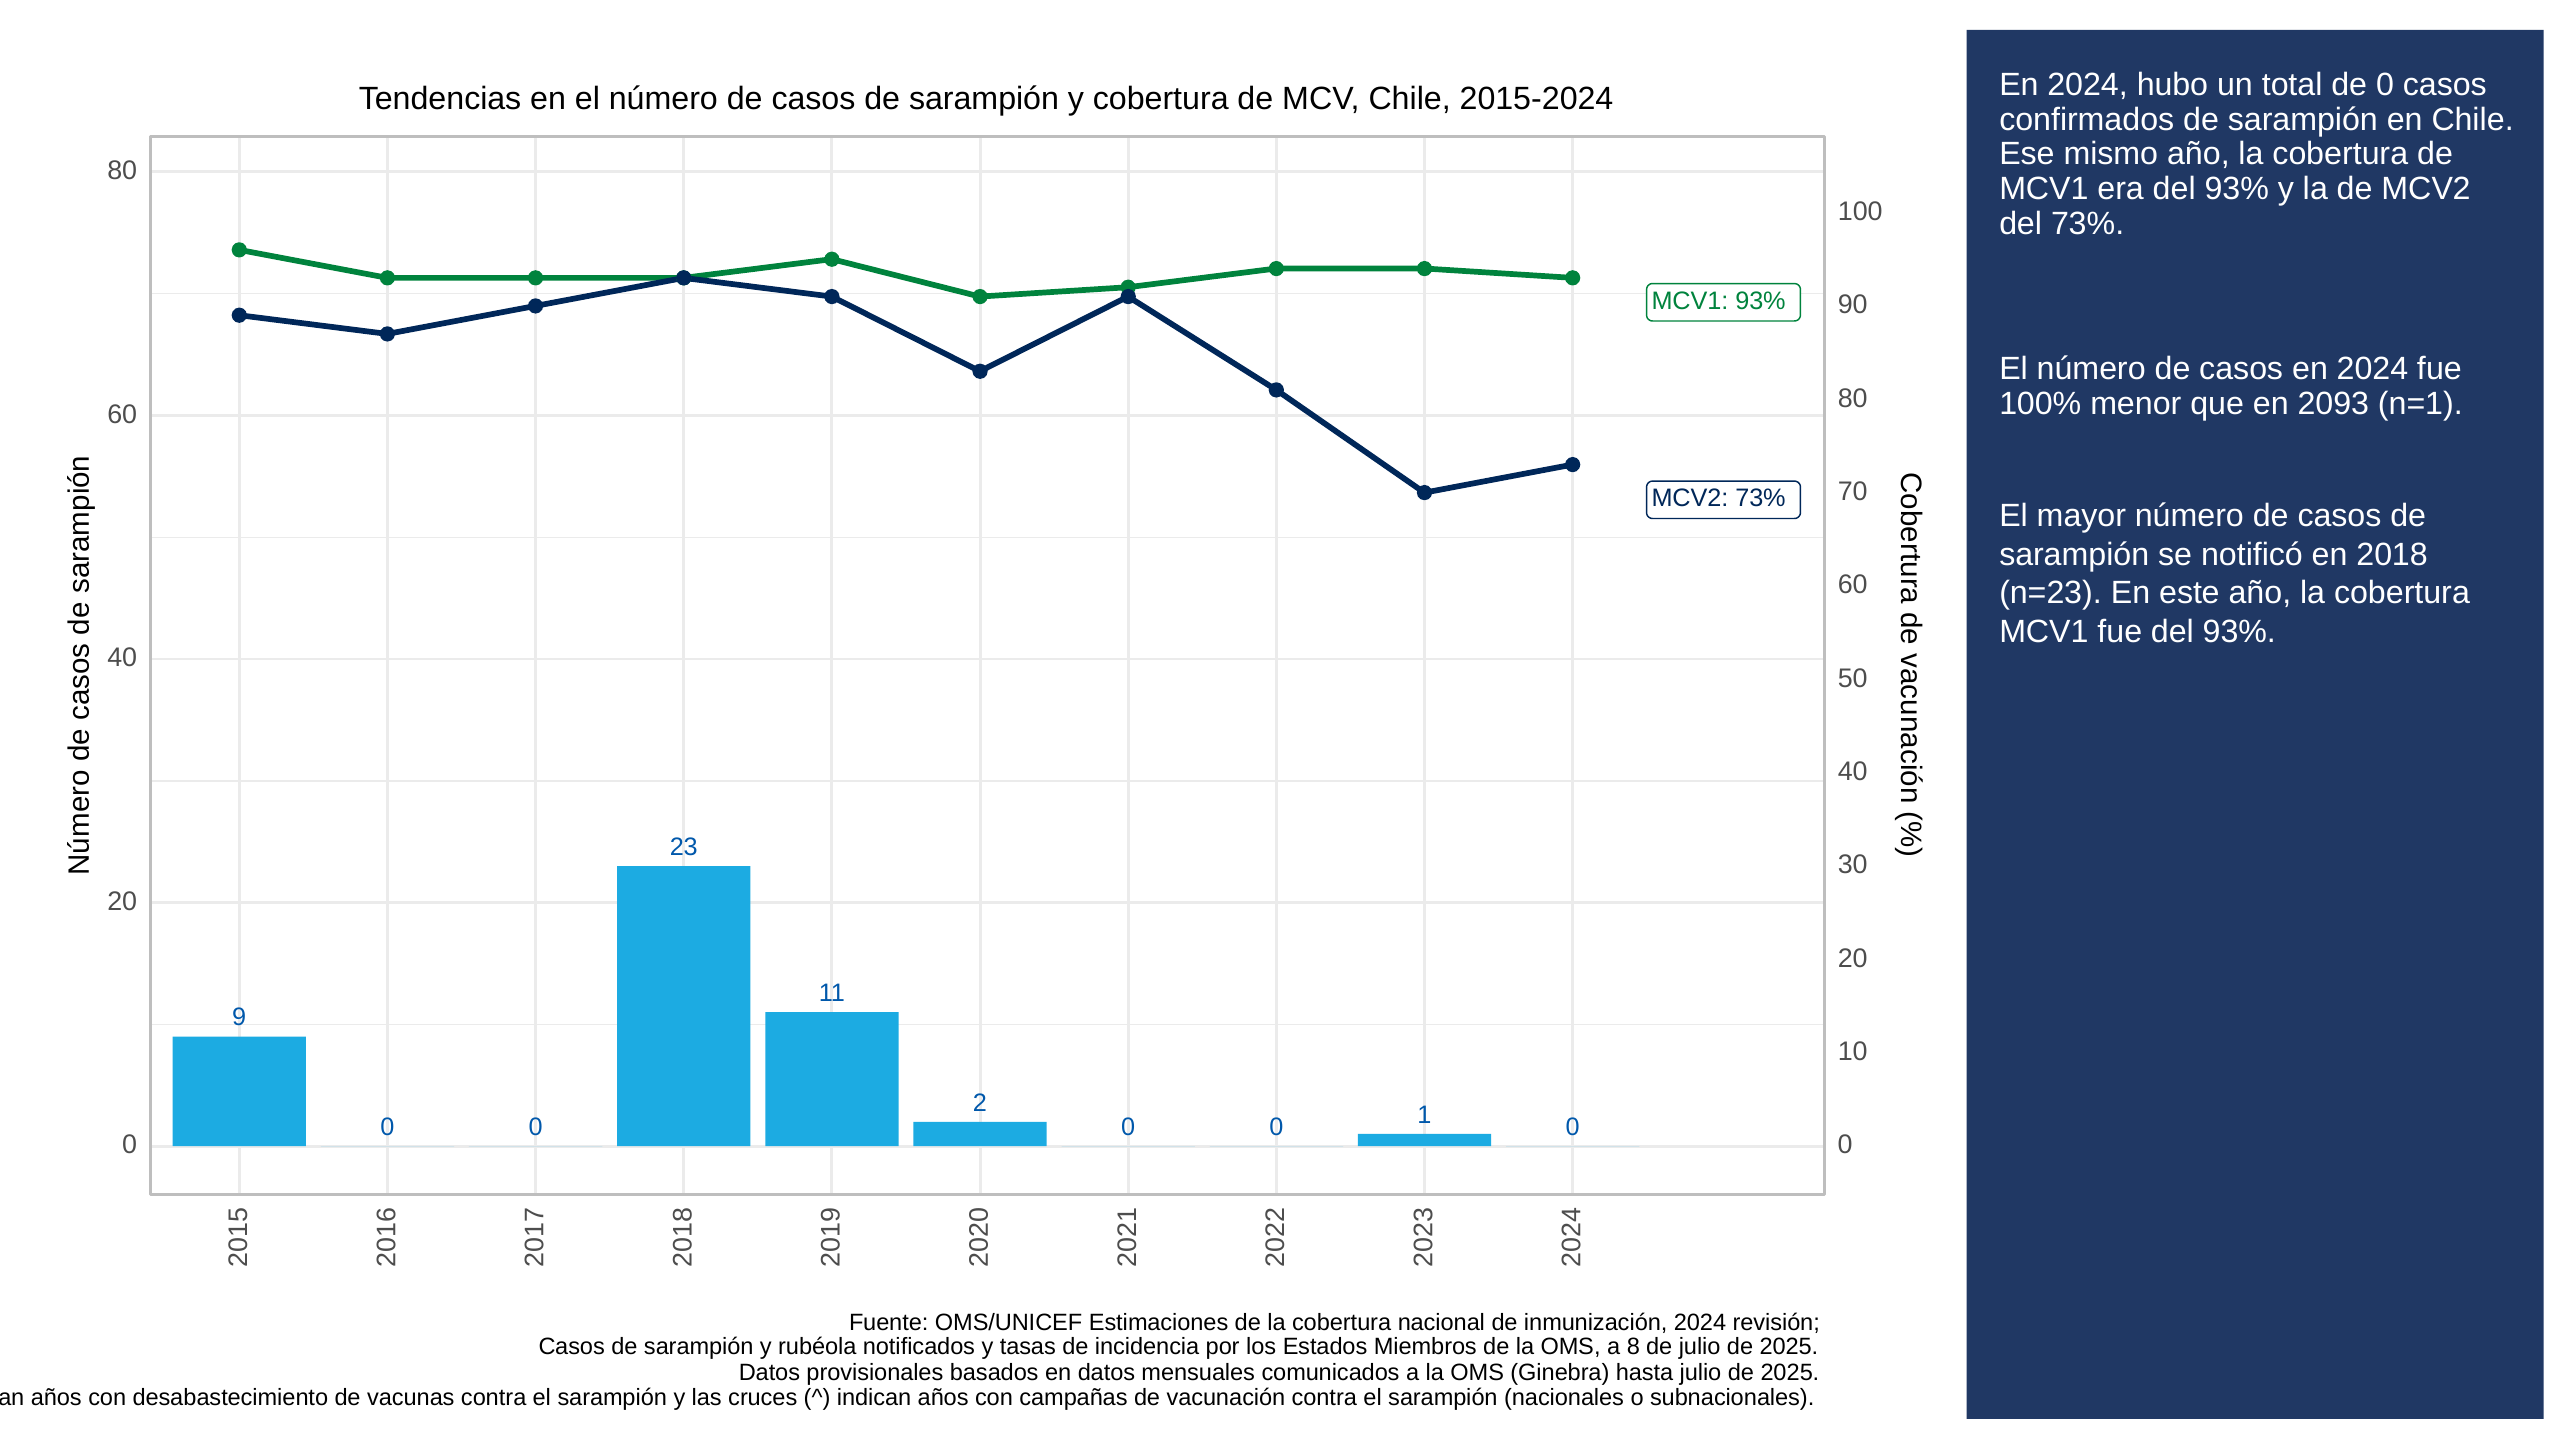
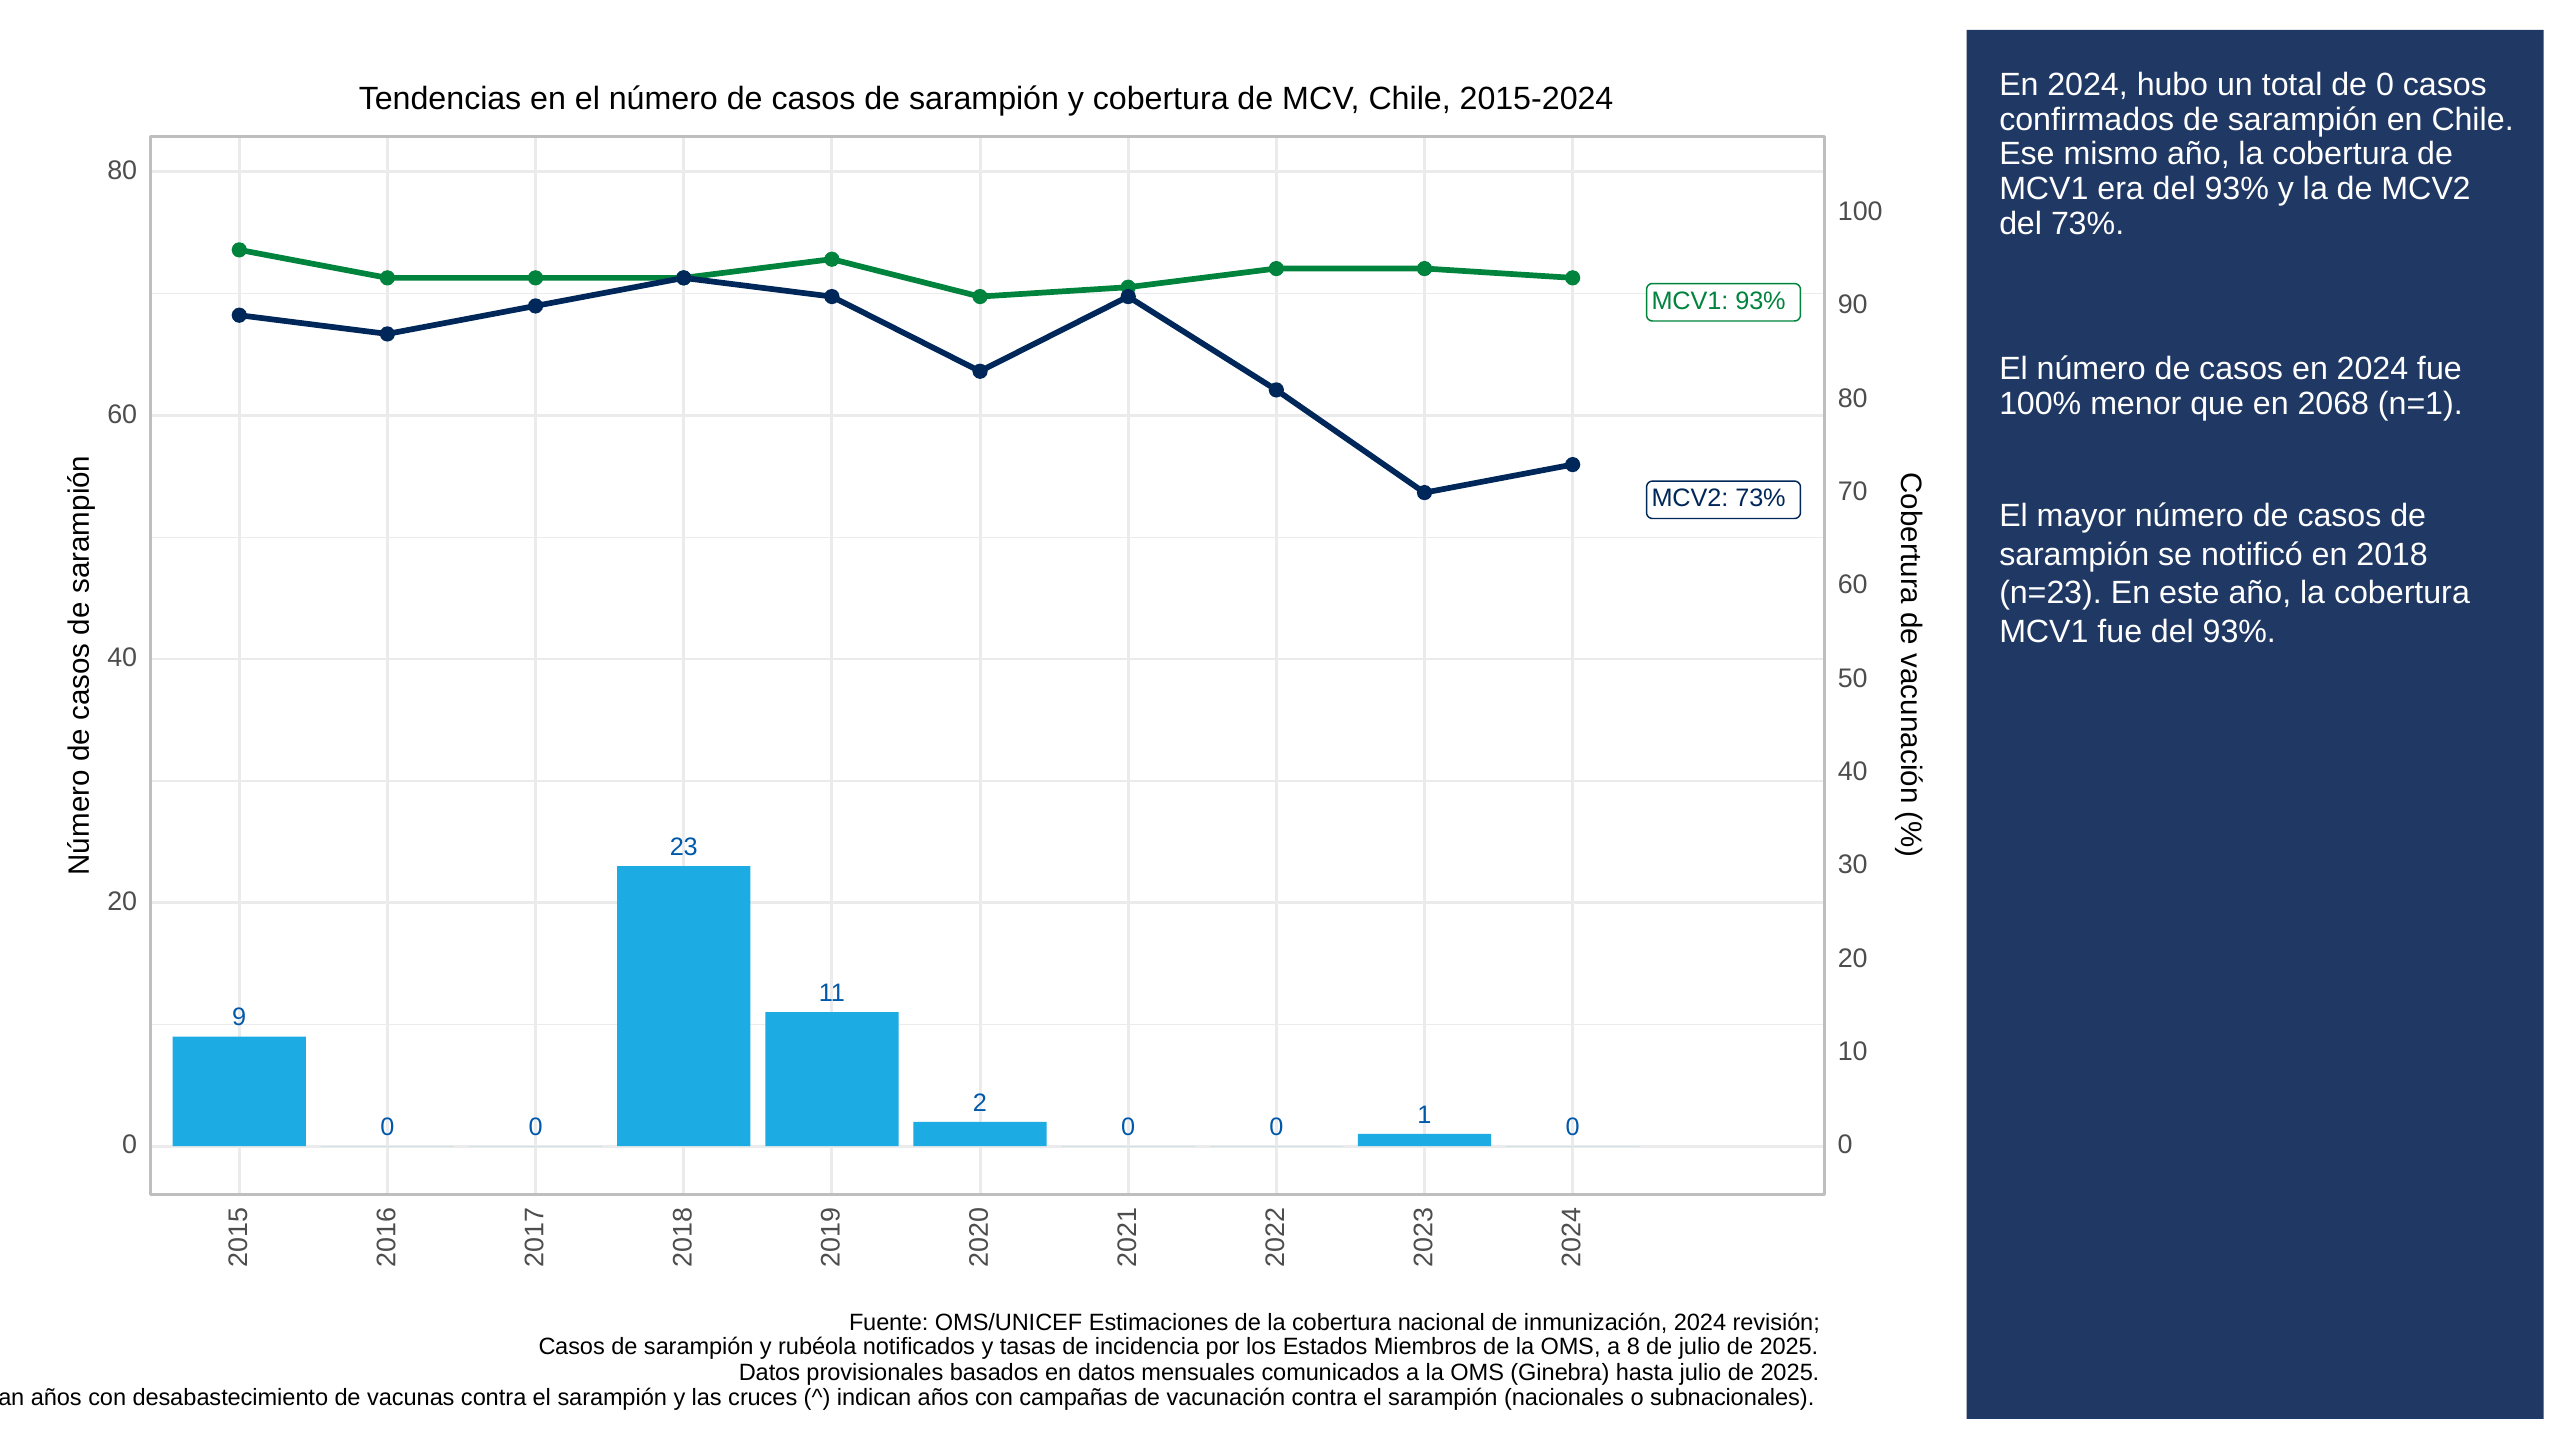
2093: 2093 -> 2068 (2333, 404)
